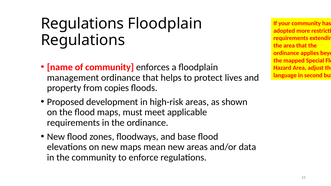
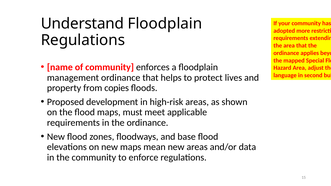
Regulations: Regulations -> Understand (82, 24)
